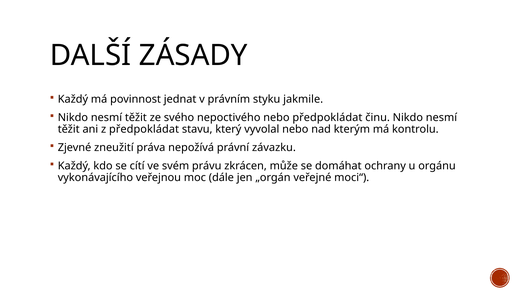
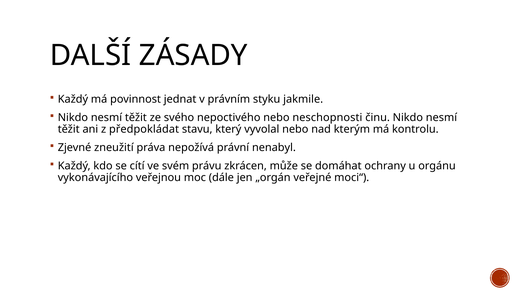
nebo předpokládat: předpokládat -> neschopnosti (327, 117)
závazku: závazku -> nenabyl (274, 147)
